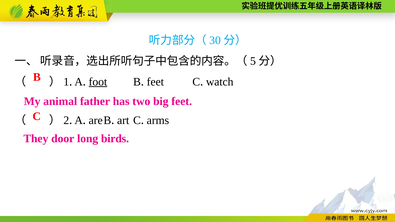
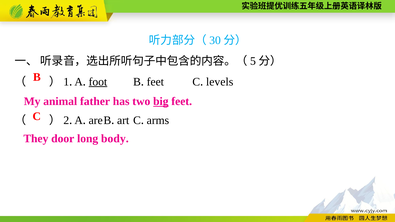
watch: watch -> levels (220, 82)
big underline: none -> present (161, 102)
birds: birds -> body (115, 139)
